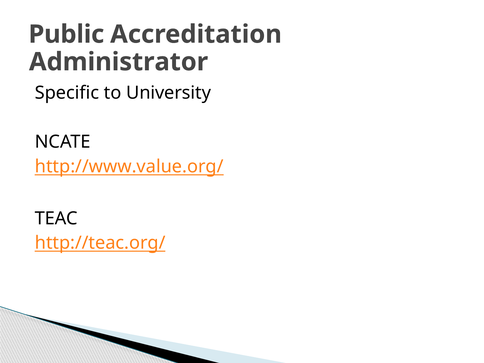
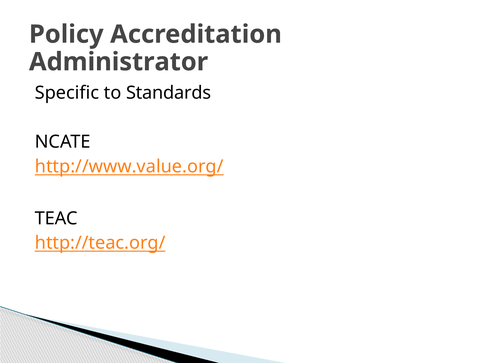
Public: Public -> Policy (66, 34)
University: University -> Standards (169, 93)
